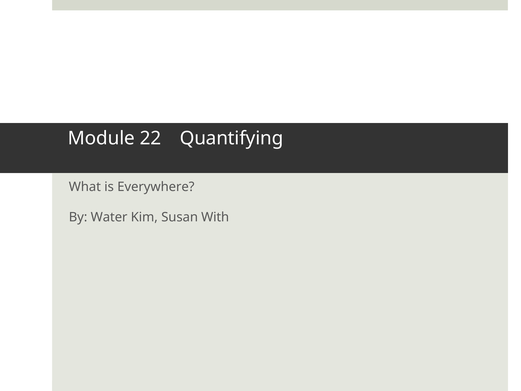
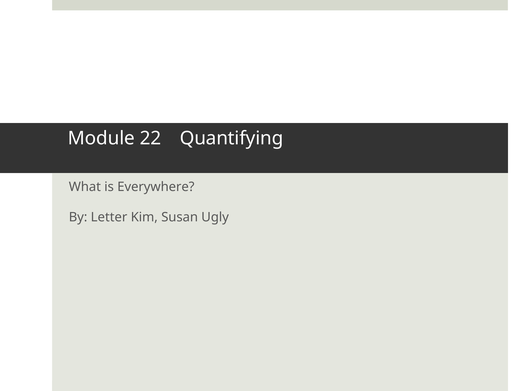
Water: Water -> Letter (109, 217)
With: With -> Ugly (215, 217)
